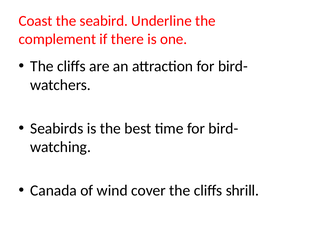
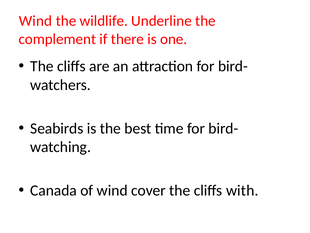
Coast: Coast -> Wind (35, 21)
seabird: seabird -> wildlife (104, 21)
shrill: shrill -> with (242, 190)
